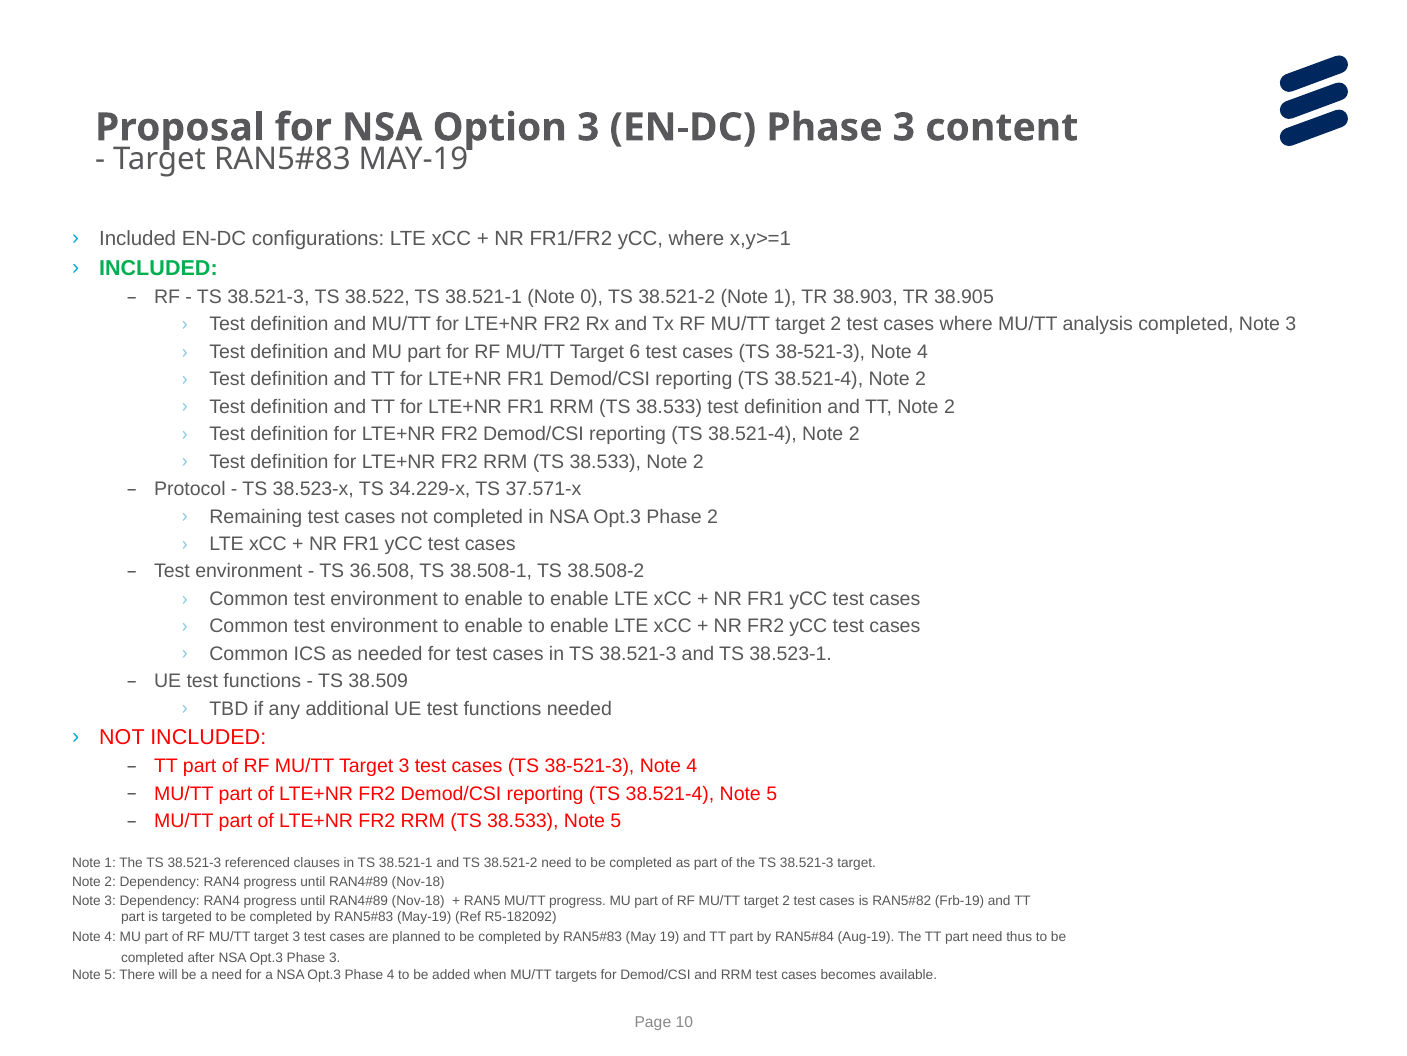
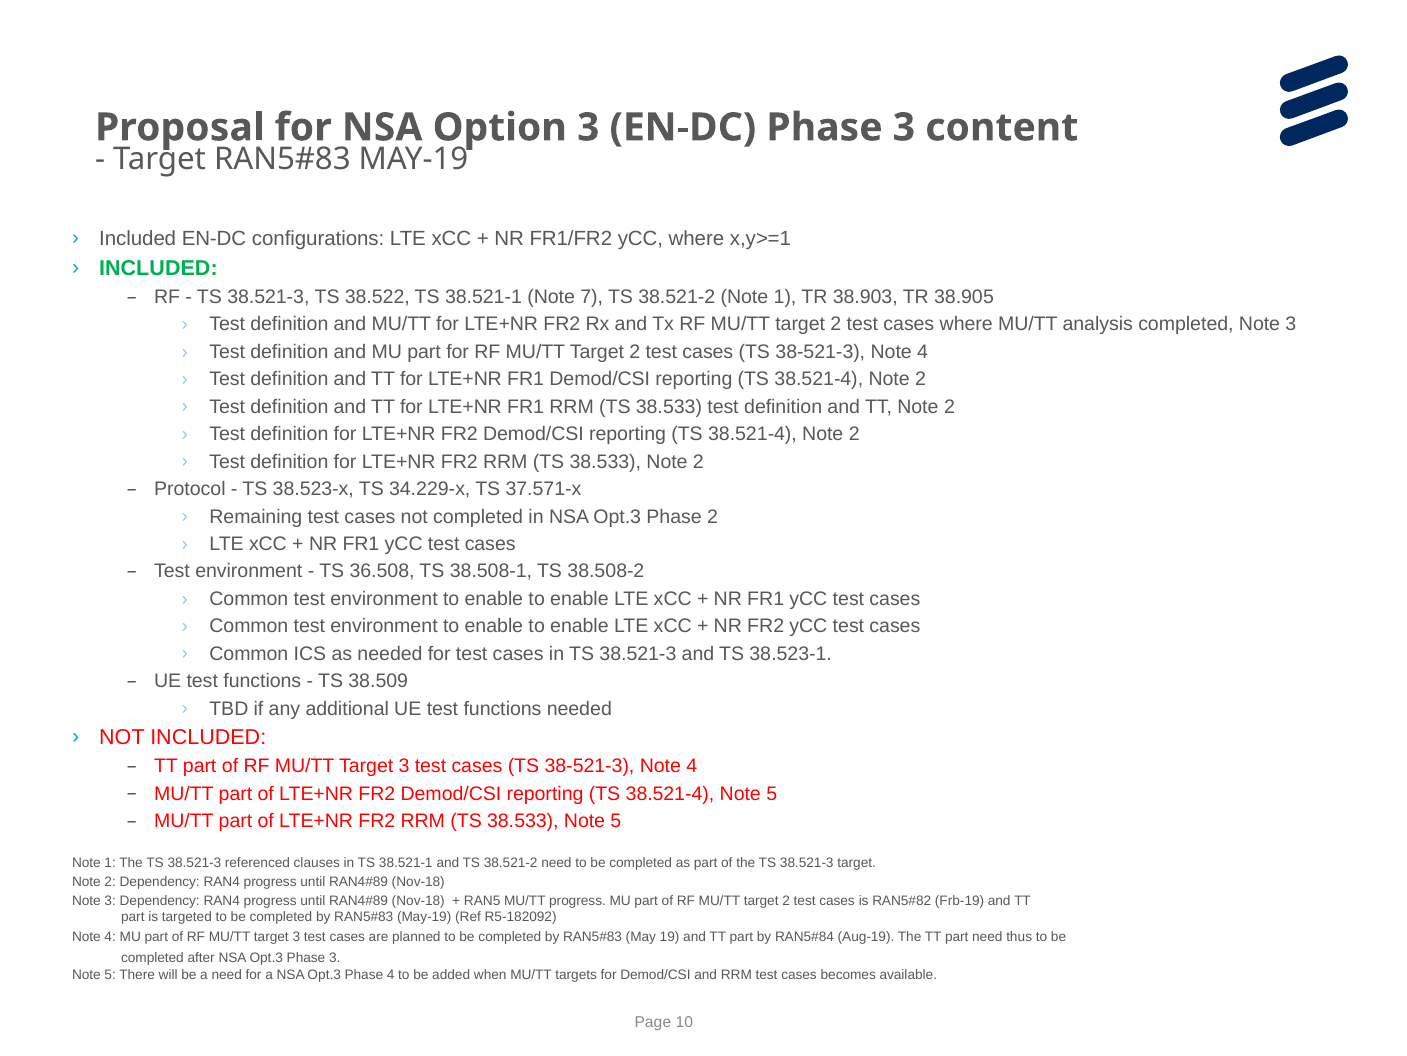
0: 0 -> 7 (592, 297)
6: 6 -> 2 (635, 352)
